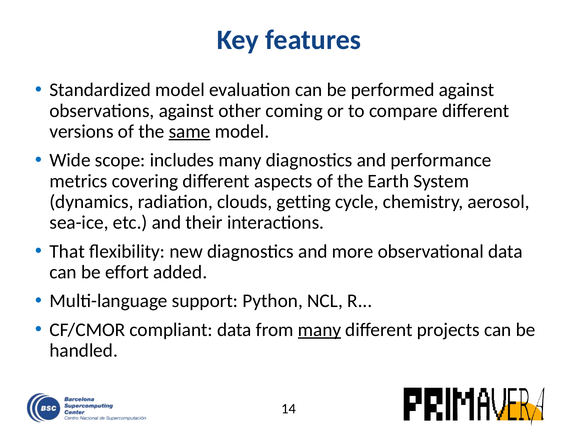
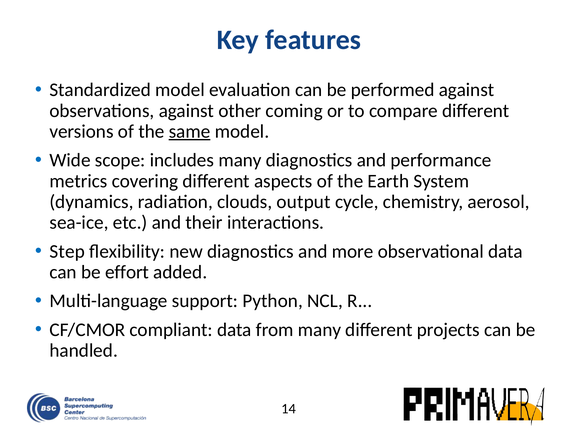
getting: getting -> output (304, 202)
That: That -> Step (67, 251)
many underline: present -> none (320, 330)
